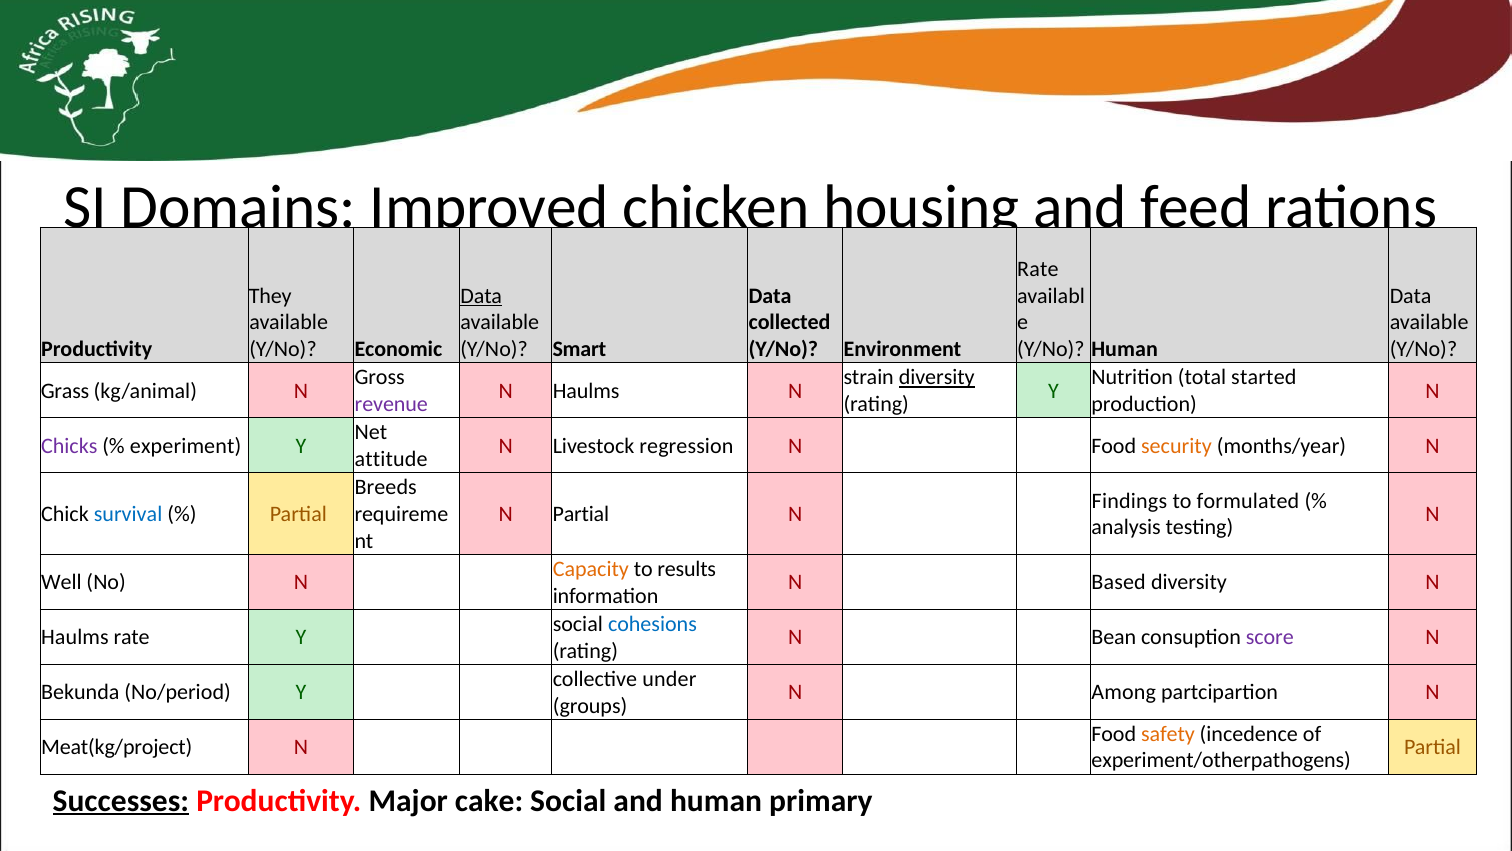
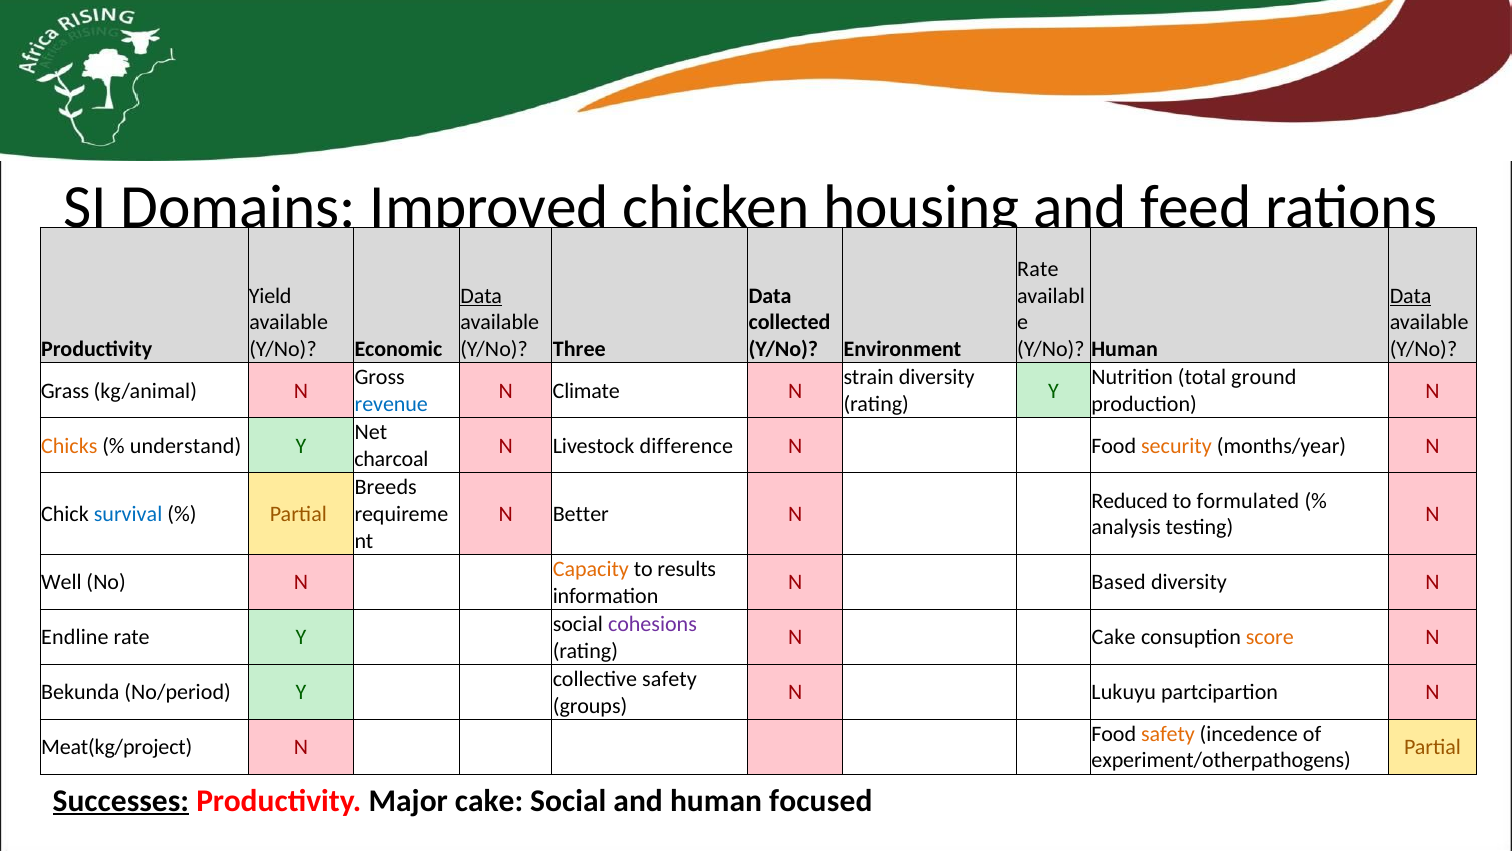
They: They -> Yield (270, 296)
Data underline: none -> present (1411, 296)
Smart: Smart -> Three (579, 349)
diversity underline: present -> none (937, 377)
started: started -> ground (1264, 377)
Haulms: Haulms -> Climate (586, 391)
revenue colour: purple -> blue (391, 404)
Chicks colour: purple -> orange (69, 446)
experiment: experiment -> understand (186, 446)
regression: regression -> difference (686, 446)
attitude: attitude -> charcoal (391, 459)
Findings: Findings -> Reduced (1130, 500)
N Partial: Partial -> Better (581, 514)
cohesions colour: blue -> purple (652, 624)
Haulms: Haulms -> Endline (75, 637)
N Bean: Bean -> Cake (1114, 637)
score colour: purple -> orange (1270, 637)
collective under: under -> safety (670, 678)
Among: Among -> Lukuyu (1124, 692)
primary: primary -> focused (821, 800)
